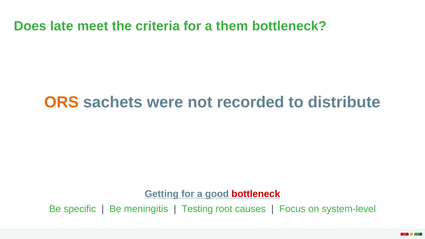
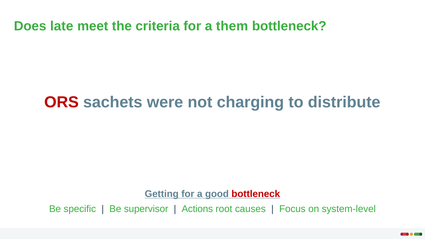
ORS colour: orange -> red (61, 102)
recorded: recorded -> charging (250, 102)
meningitis: meningitis -> supervisor (146, 209)
Testing: Testing -> Actions (197, 209)
